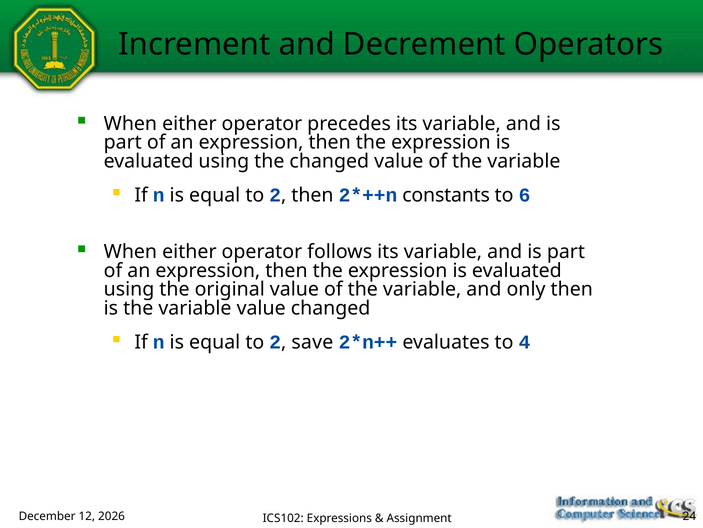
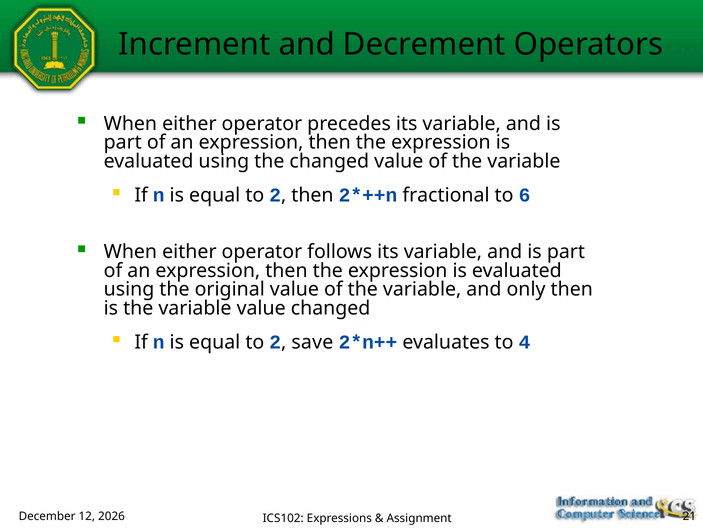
constants: constants -> fractional (446, 195)
24: 24 -> 21 (689, 516)
